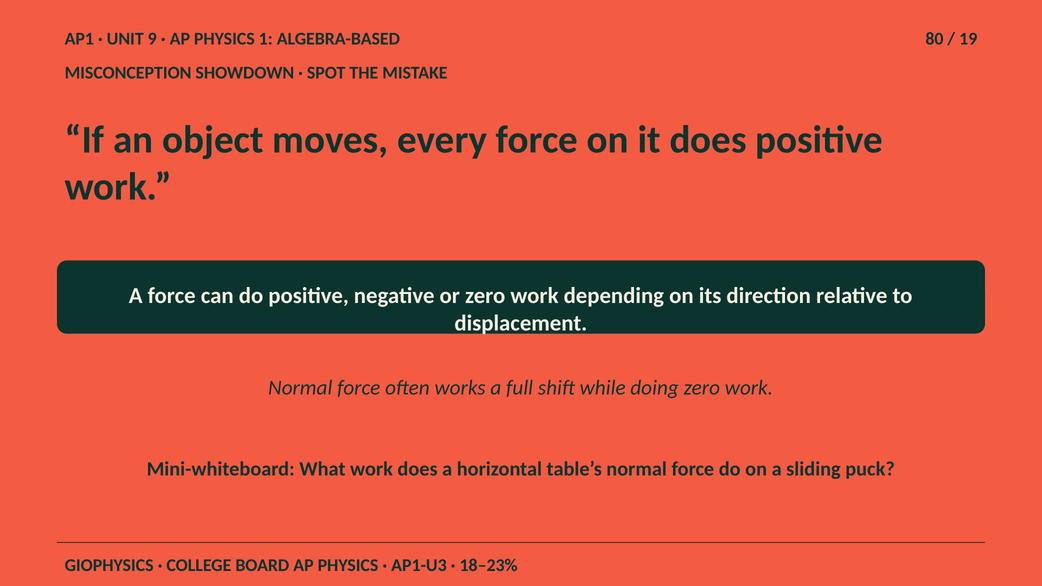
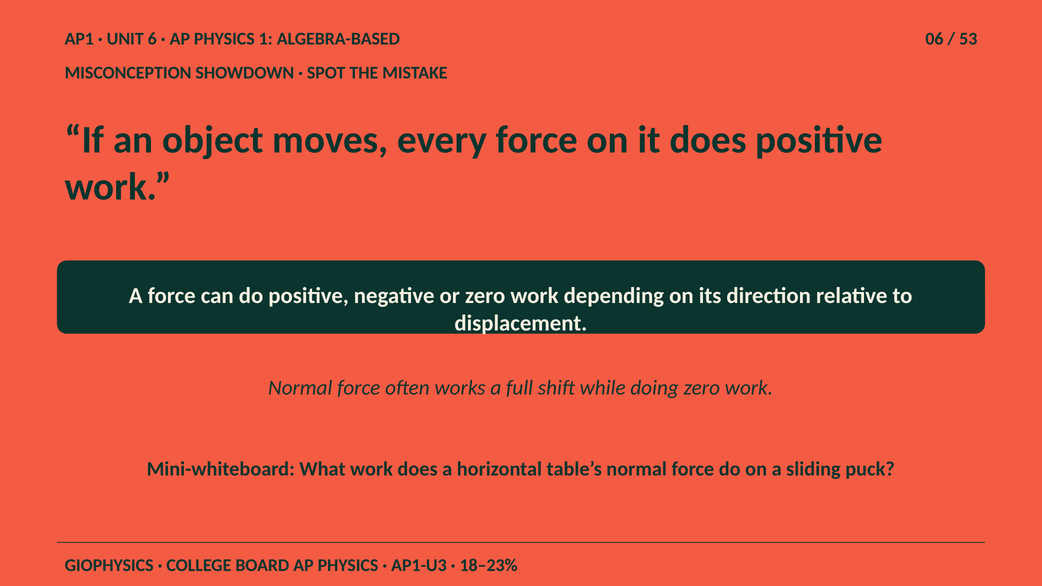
9: 9 -> 6 (152, 39)
80: 80 -> 06 (934, 39)
19: 19 -> 53 (968, 39)
